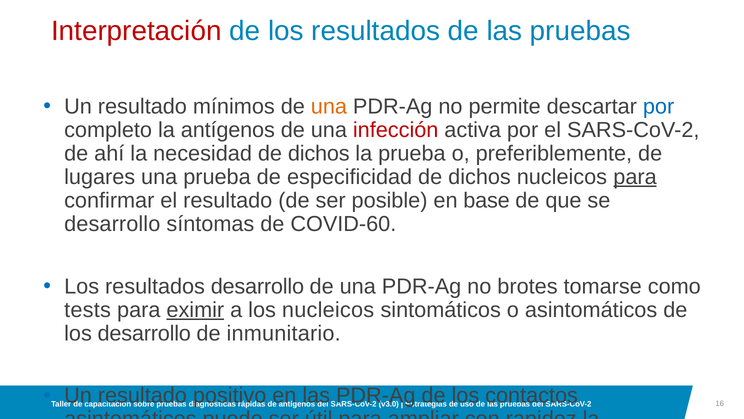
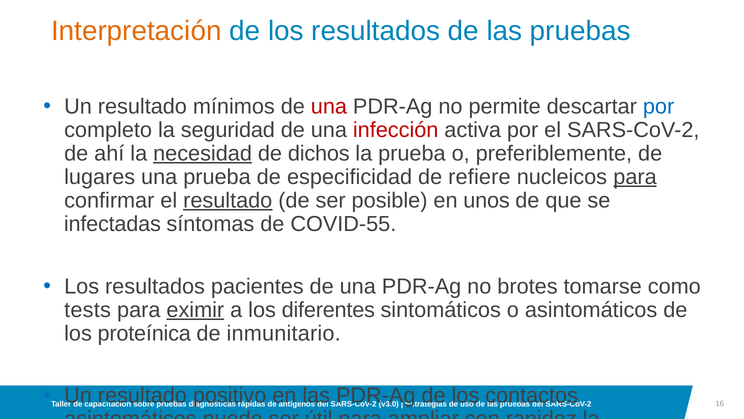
Interpretación colour: red -> orange (136, 31)
una colour: orange -> red (329, 106)
la antígenos: antígenos -> seguridad (228, 130)
necesidad underline: none -> present (203, 153)
dichos: dichos -> refiere (479, 177)
resultado underline: none -> present (228, 200)
base: base -> unos (487, 200)
desarrollo: desarrollo -> infectadas (112, 224)
COVID-60: COVID-60 -> COVID-55 (343, 224)
resultados desarrollo: desarrollo -> pacientes (257, 286)
los nucleicos: nucleicos -> diferentes (328, 309)
los desarrollo: desarrollo -> proteínica (144, 333)
